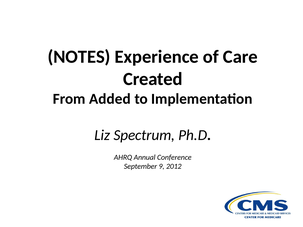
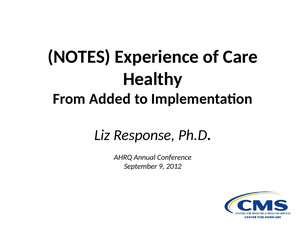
Created: Created -> Healthy (153, 79)
Spectrum: Spectrum -> Response (144, 135)
